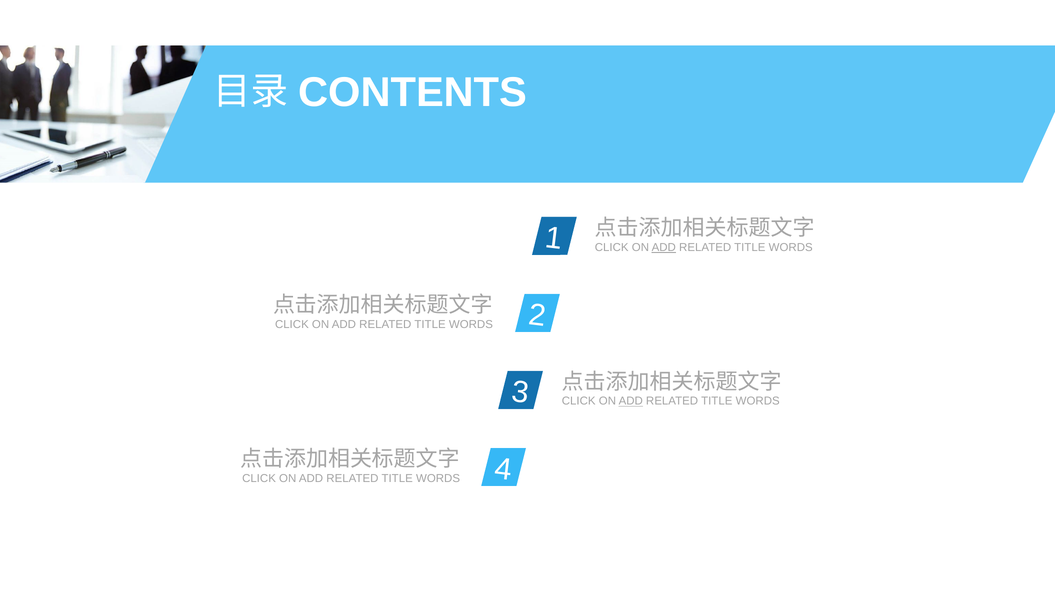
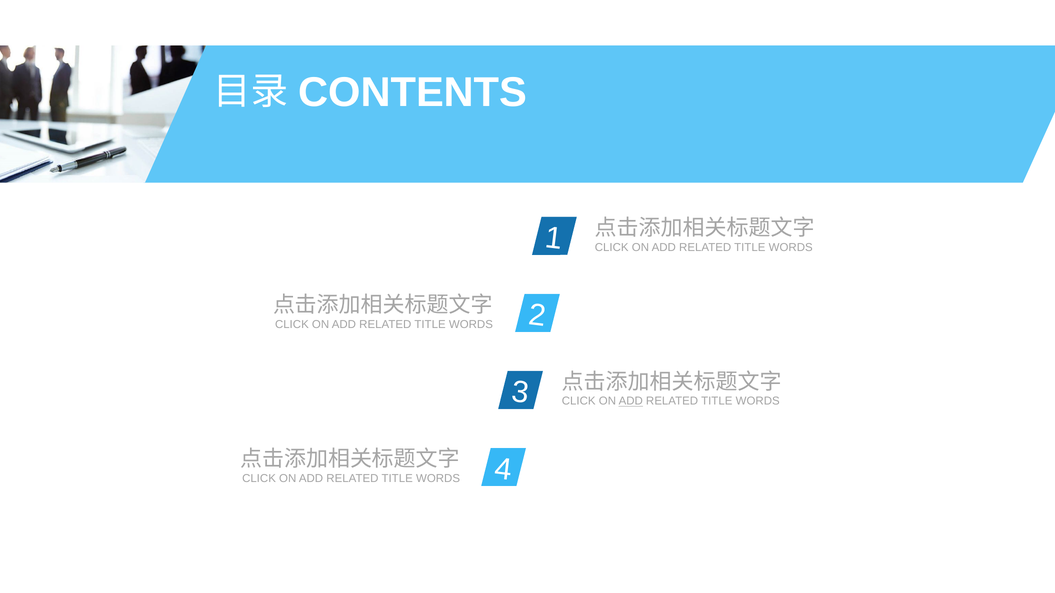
ADD underline: present -> none (664, 248)
